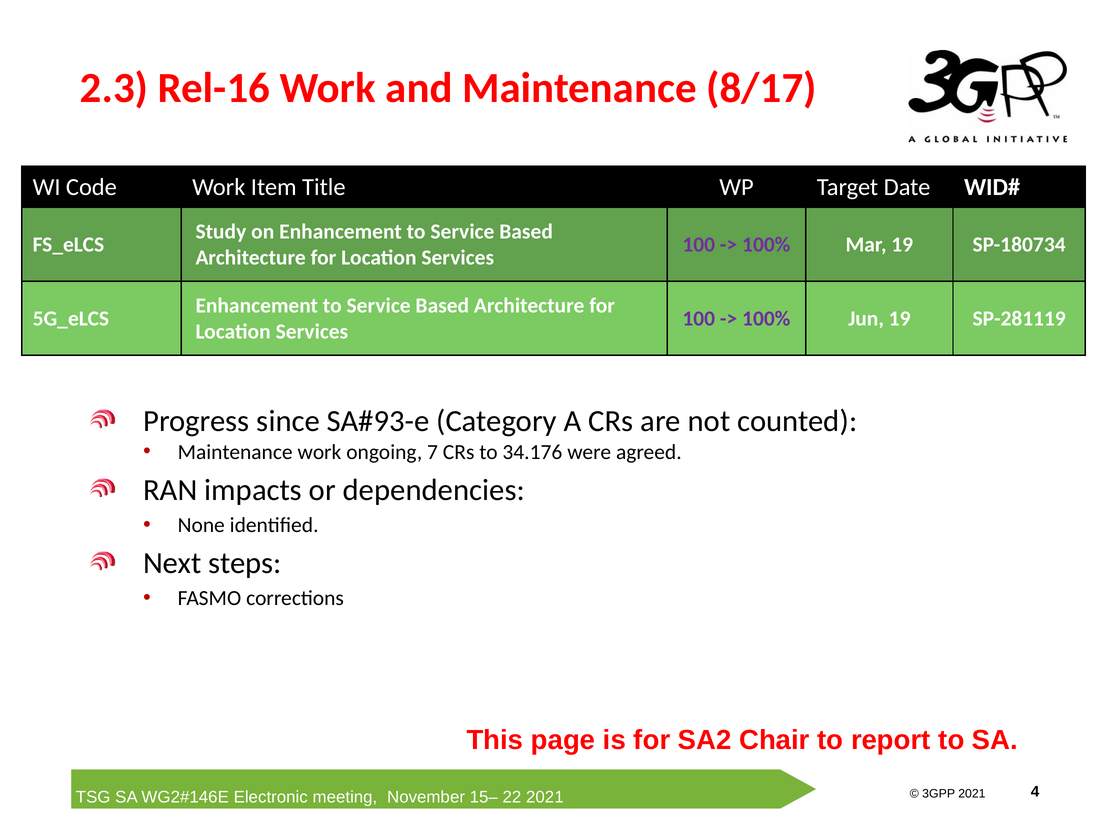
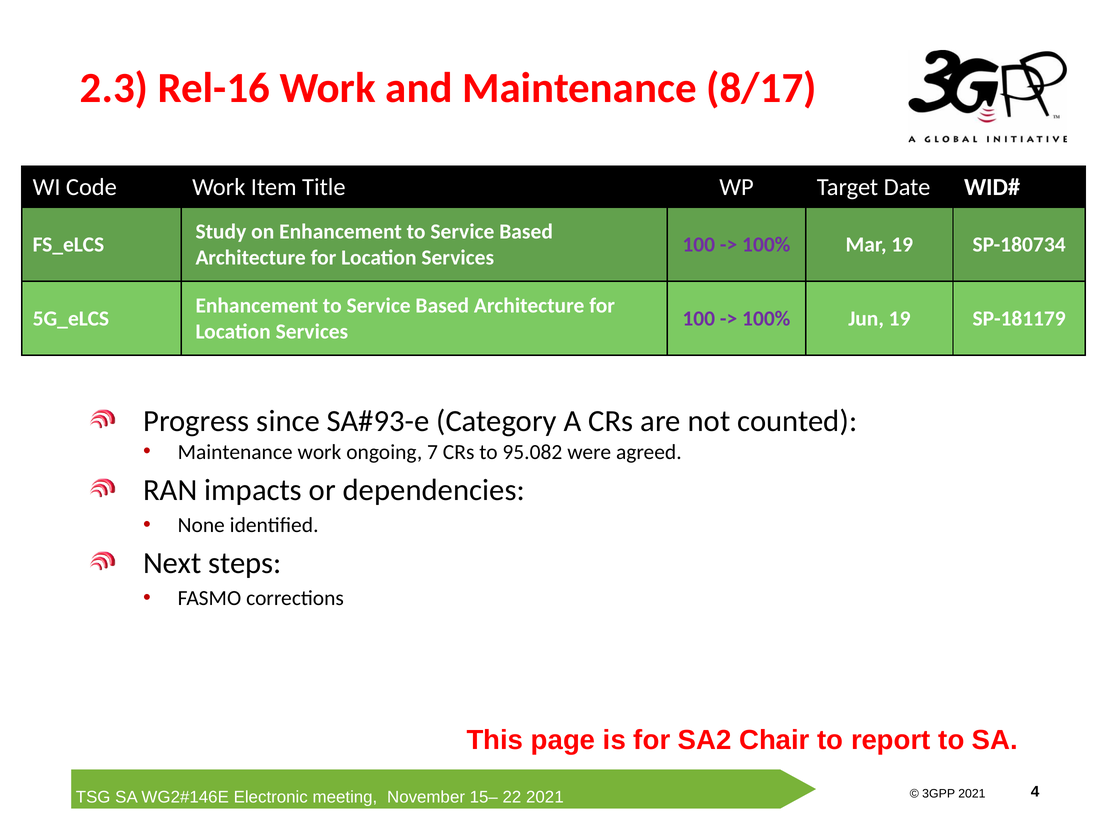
SP-281119: SP-281119 -> SP-181179 (1019, 319)
34.176: 34.176 -> 95.082 (532, 452)
